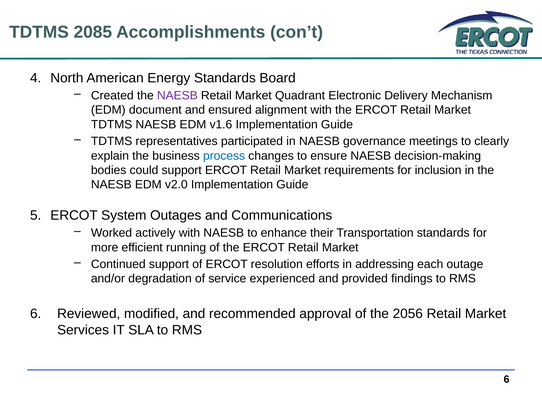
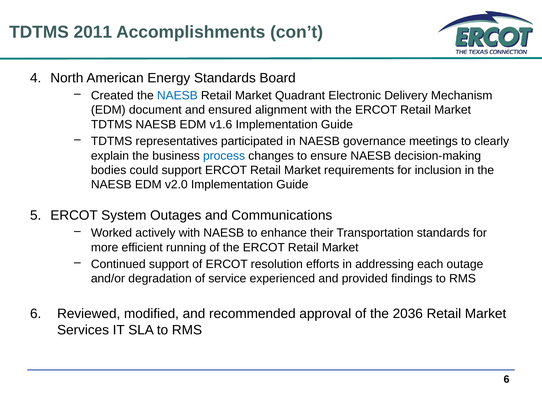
2085: 2085 -> 2011 (93, 32)
NAESB colour: purple -> blue (177, 96)
2056: 2056 -> 2036 (408, 314)
